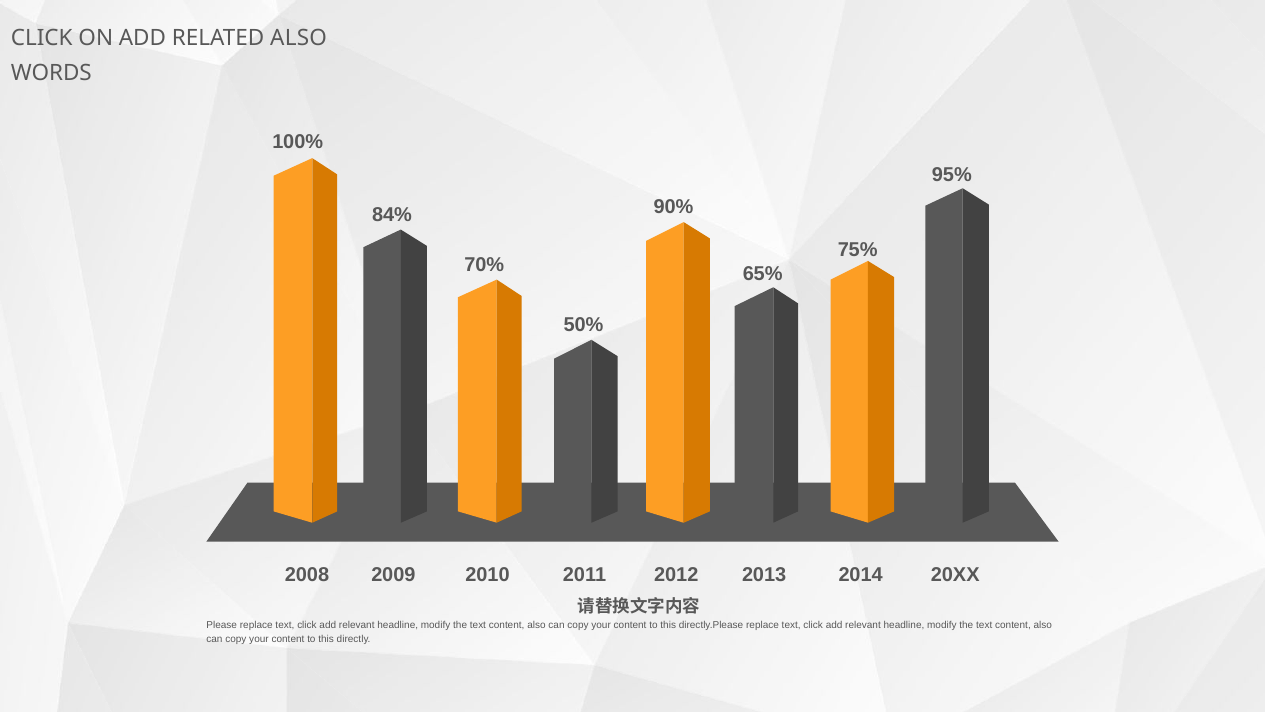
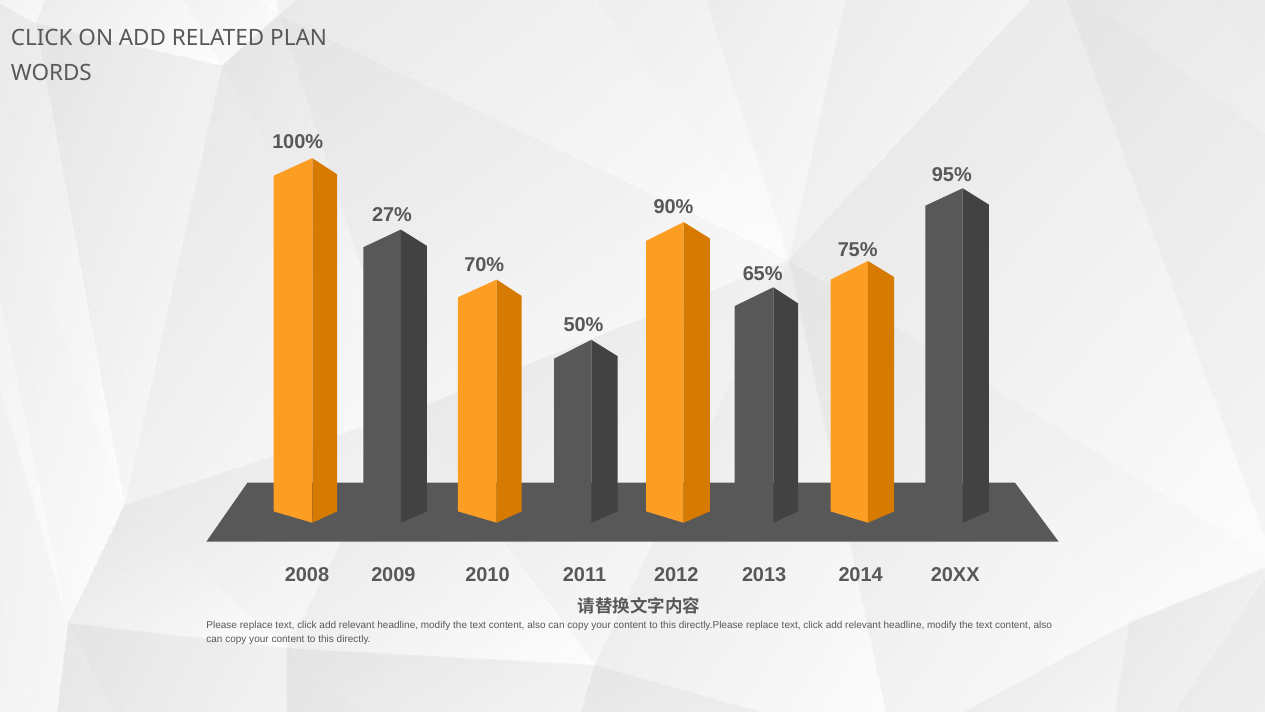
RELATED ALSO: ALSO -> PLAN (299, 38)
84%: 84% -> 27% (392, 214)
